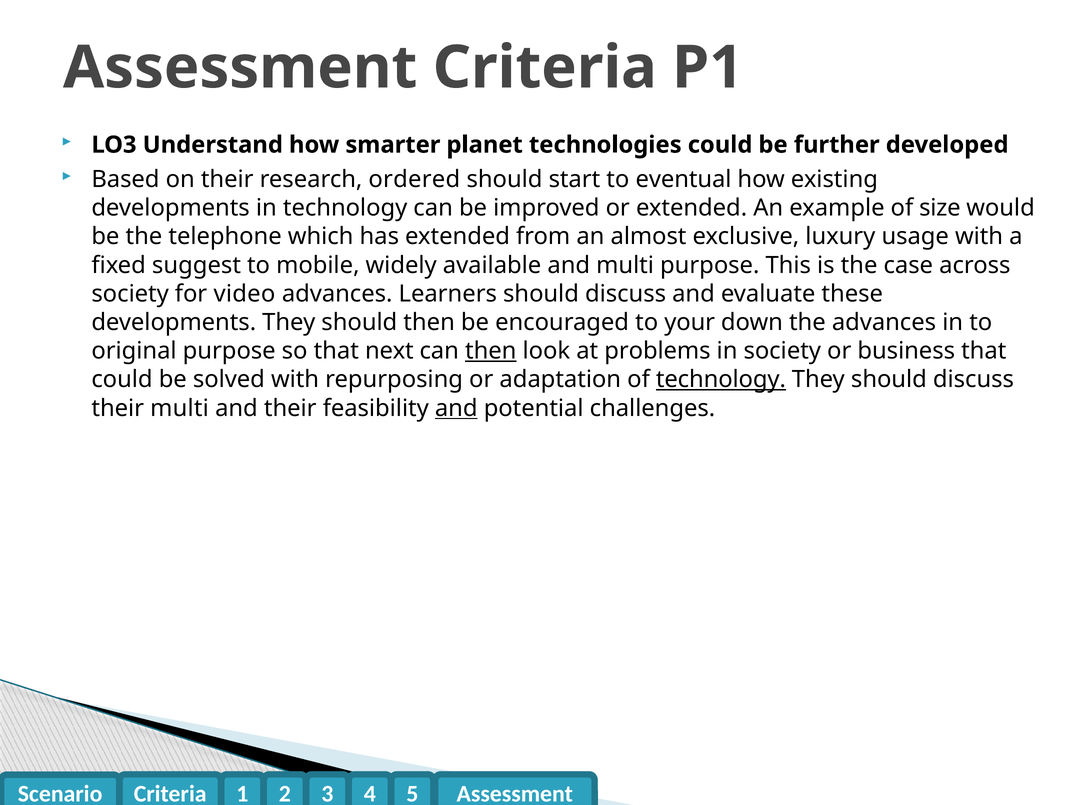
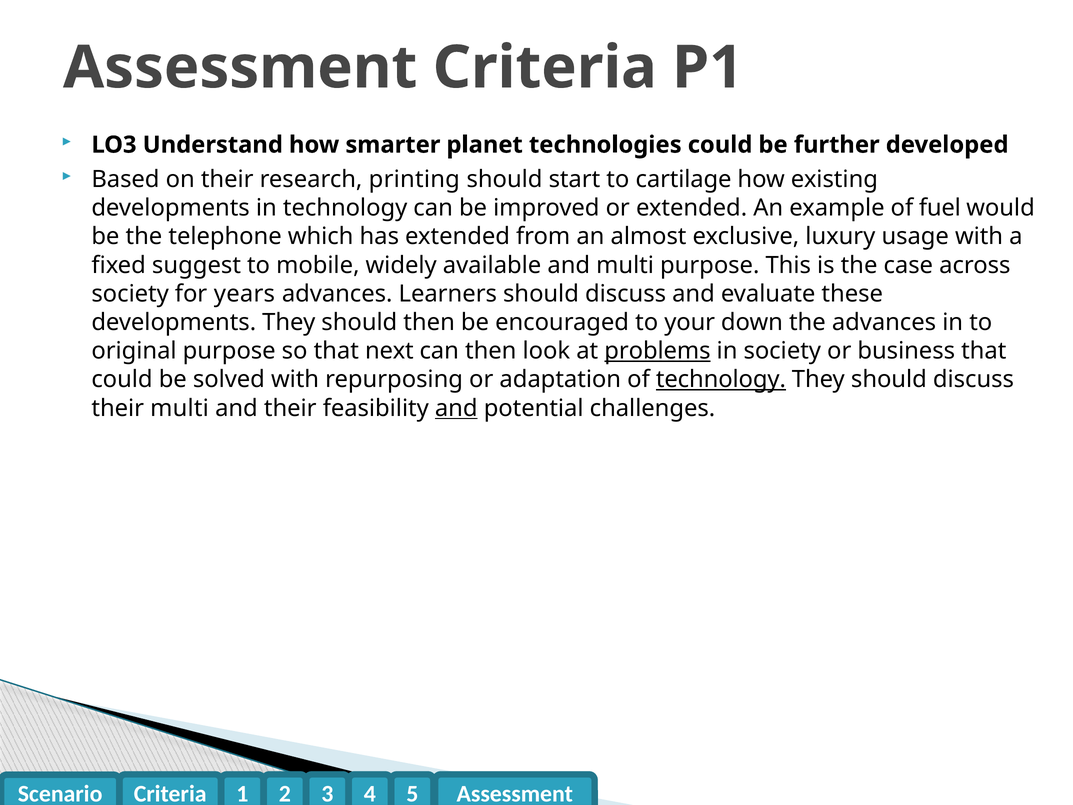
ordered: ordered -> printing (414, 179)
eventual: eventual -> cartilage (684, 179)
size: size -> fuel (940, 208)
video: video -> years (244, 294)
then underline: present -> none (491, 351)
problems underline: none -> present (657, 351)
